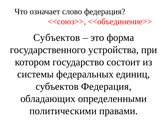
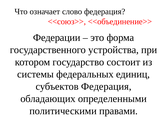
Субъектов: Субъектов -> Федерации (57, 37)
